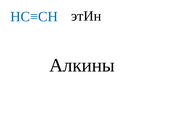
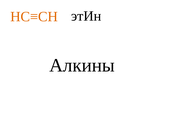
HC≡CH colour: blue -> orange (34, 17)
